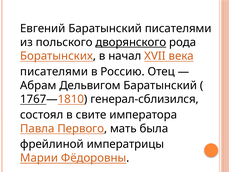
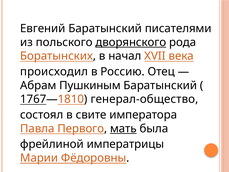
писателями: писателями -> происходил (54, 72)
Дельвигом: Дельвигом -> Пушкиным (90, 85)
генерал-сблизился: генерал-сблизился -> генерал-общество (144, 99)
мать underline: none -> present (123, 128)
